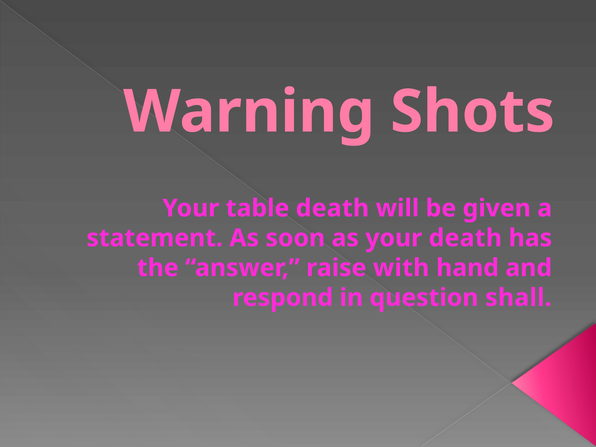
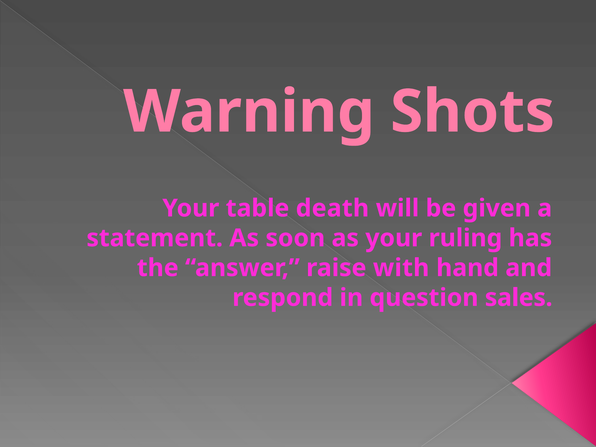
your death: death -> ruling (465, 238)
shall: shall -> sales (519, 298)
